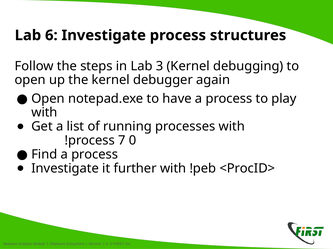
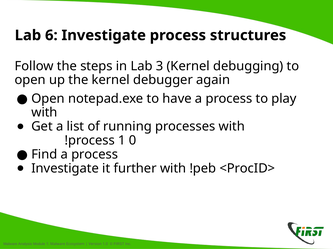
!process 7: 7 -> 1 (122, 141)
